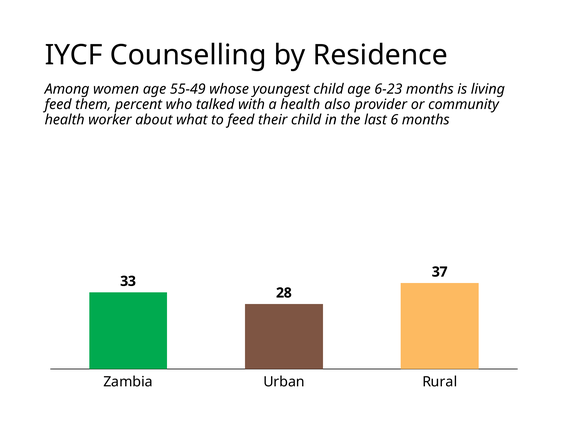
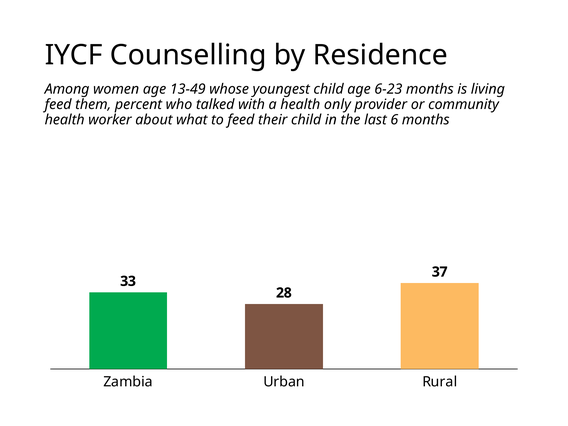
55-49: 55-49 -> 13-49 (188, 89)
also: also -> only (337, 105)
